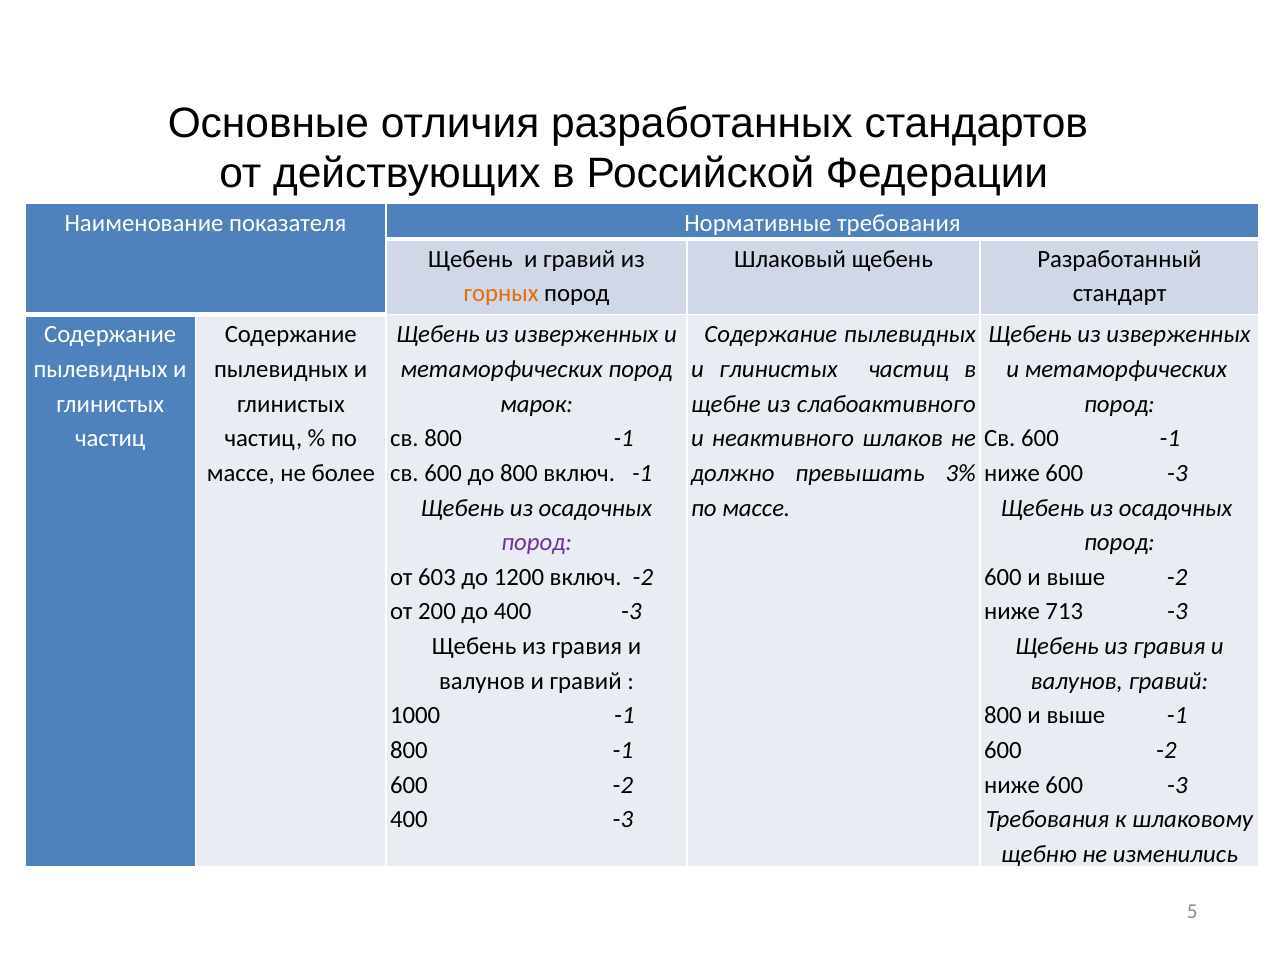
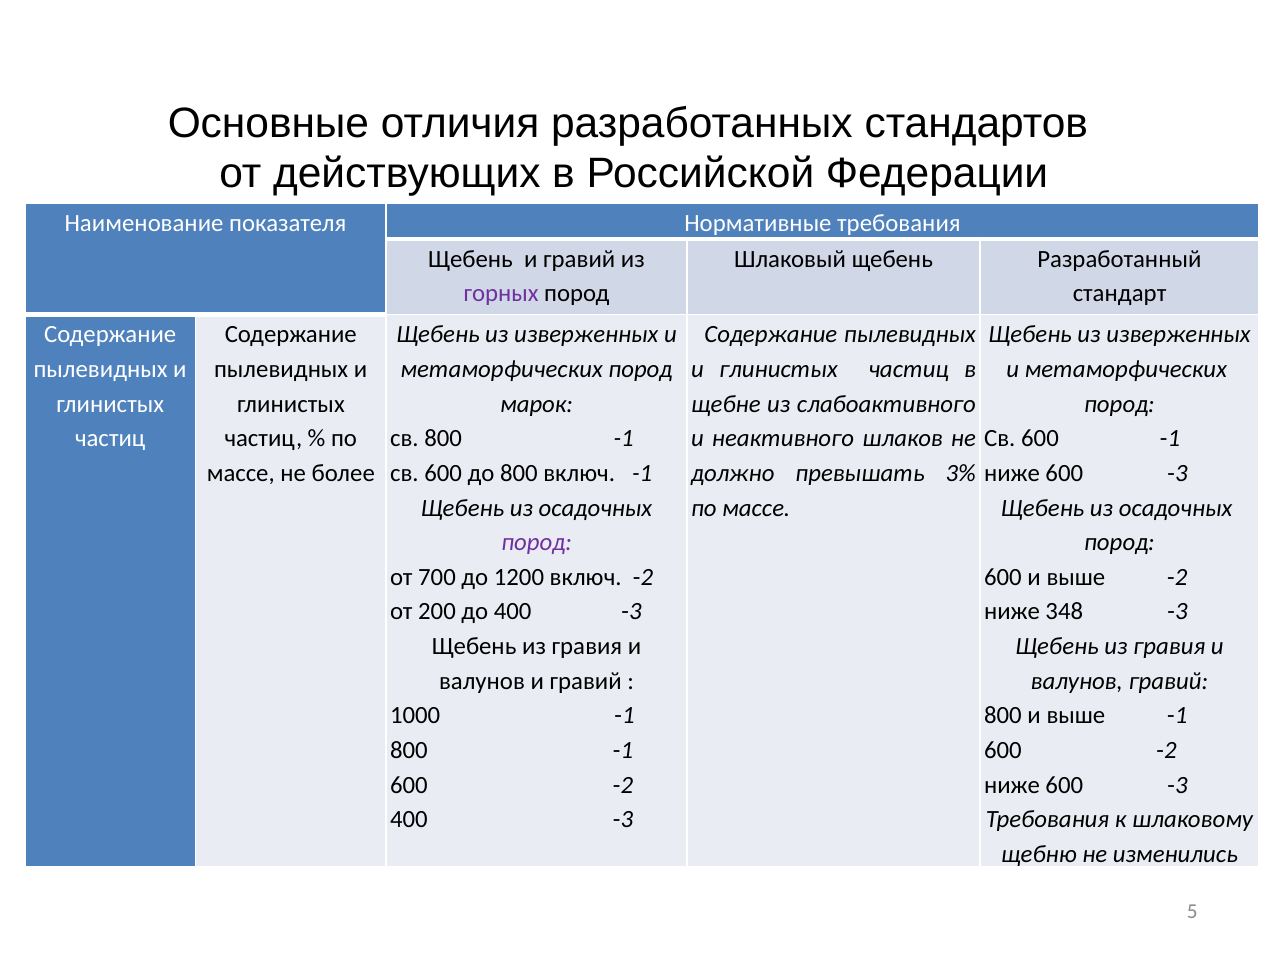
горных colour: orange -> purple (501, 294)
603: 603 -> 700 (437, 577)
713: 713 -> 348 (1064, 612)
